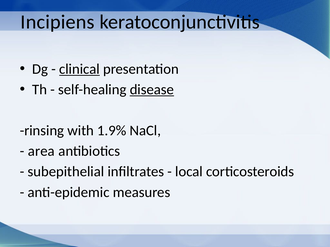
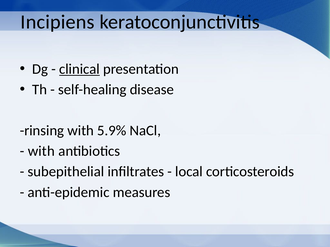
disease underline: present -> none (152, 90)
1.9%: 1.9% -> 5.9% (112, 131)
area: area -> with (41, 151)
